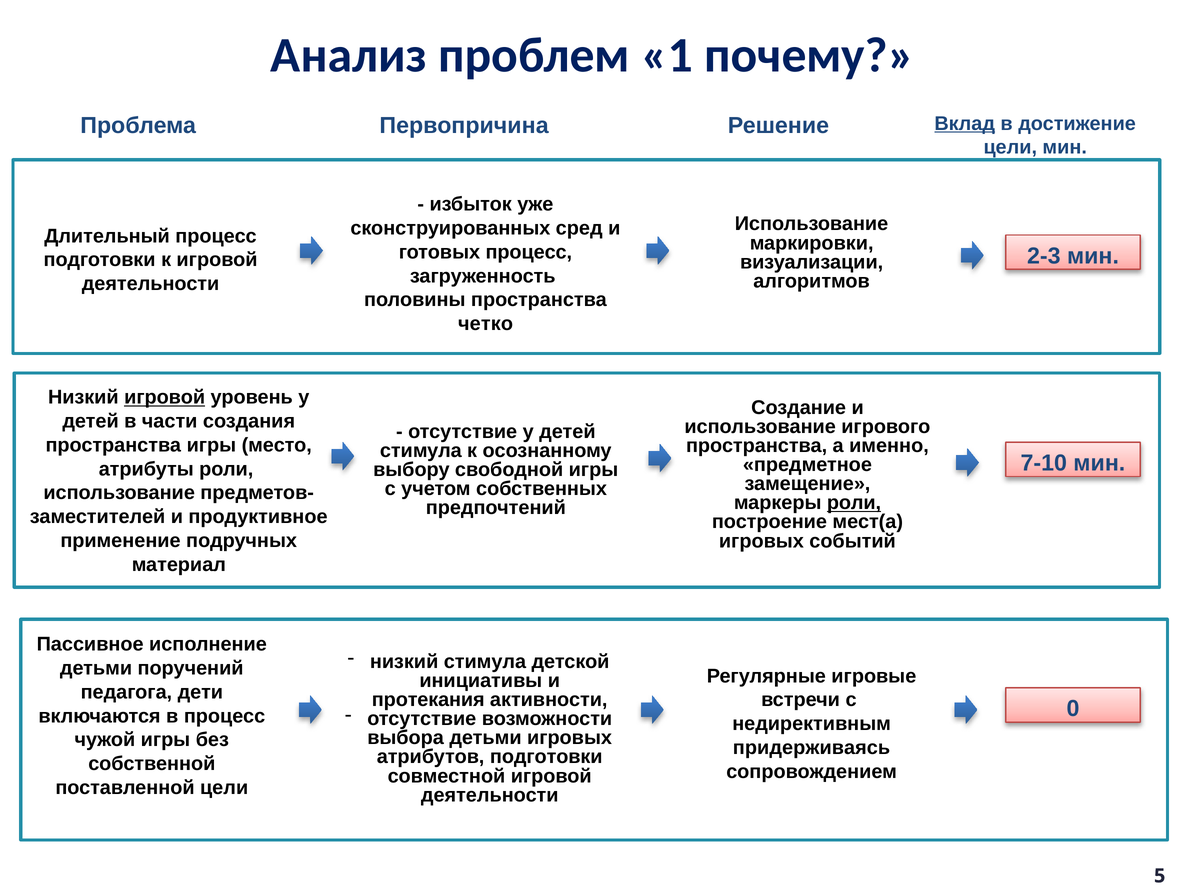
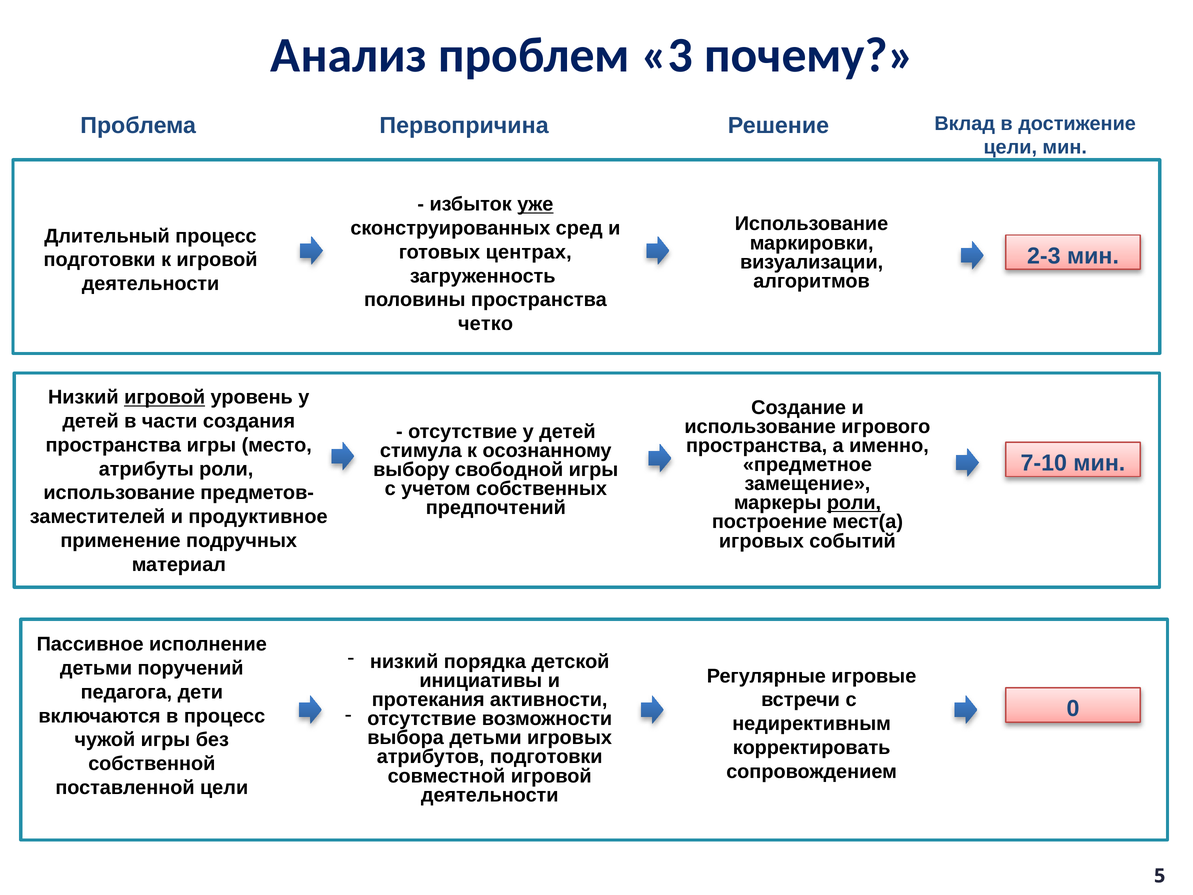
1: 1 -> 3 (667, 56)
Вклад underline: present -> none (965, 123)
уже underline: none -> present (535, 204)
готовых процесс: процесс -> центрах (529, 252)
низкий стимула: стимула -> порядка (485, 661)
придерживаясь: придерживаясь -> корректировать (812, 747)
